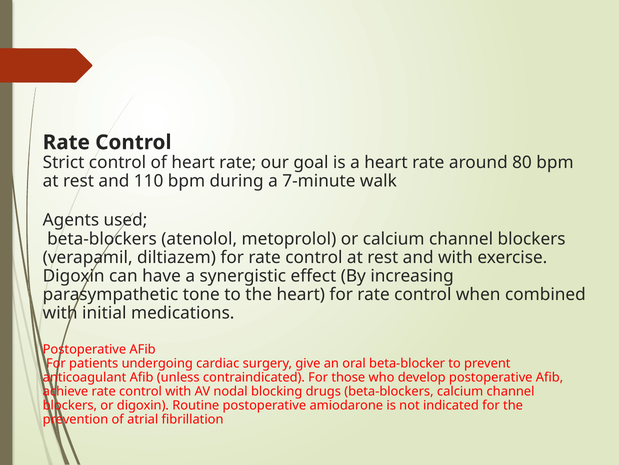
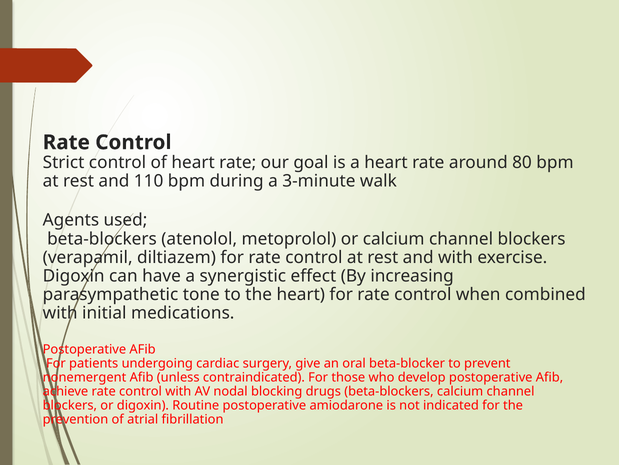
7-minute: 7-minute -> 3-minute (319, 181)
anticoagulant: anticoagulant -> nonemergent (85, 377)
